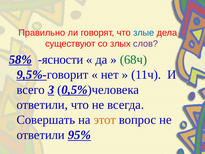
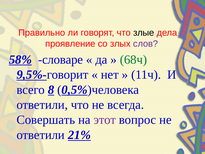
злые colour: blue -> black (144, 33)
существуют: существуют -> проявление (70, 44)
ясности: ясности -> словаре (61, 59)
3: 3 -> 8 (51, 90)
этот colour: orange -> purple (105, 120)
95%: 95% -> 21% (79, 135)
